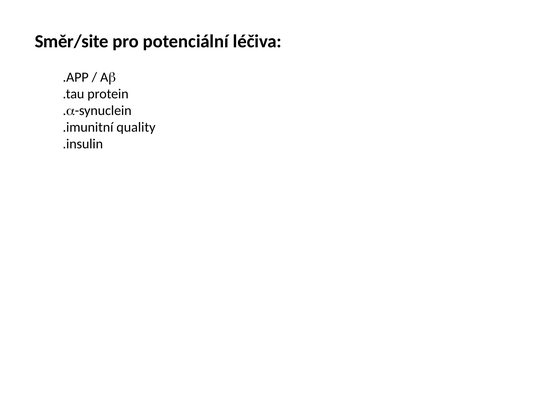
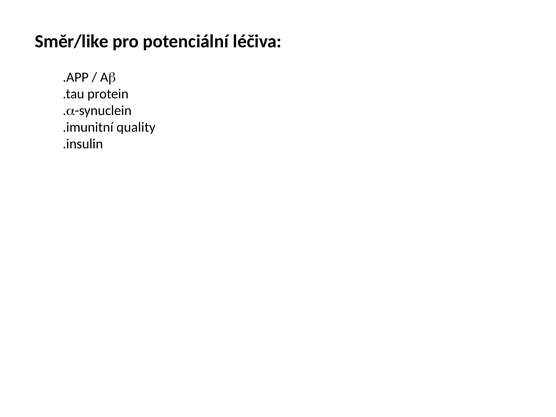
Směr/site: Směr/site -> Směr/like (72, 41)
